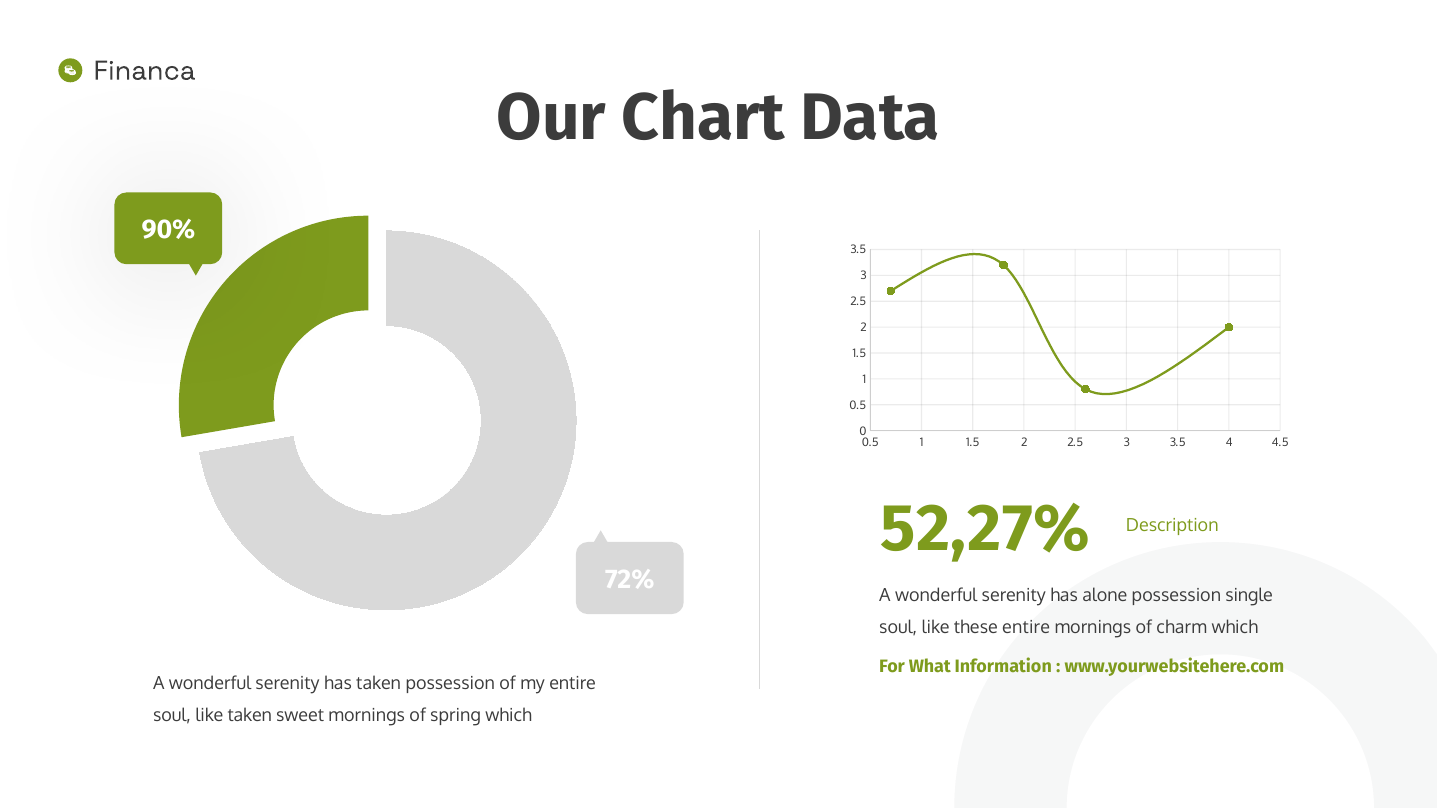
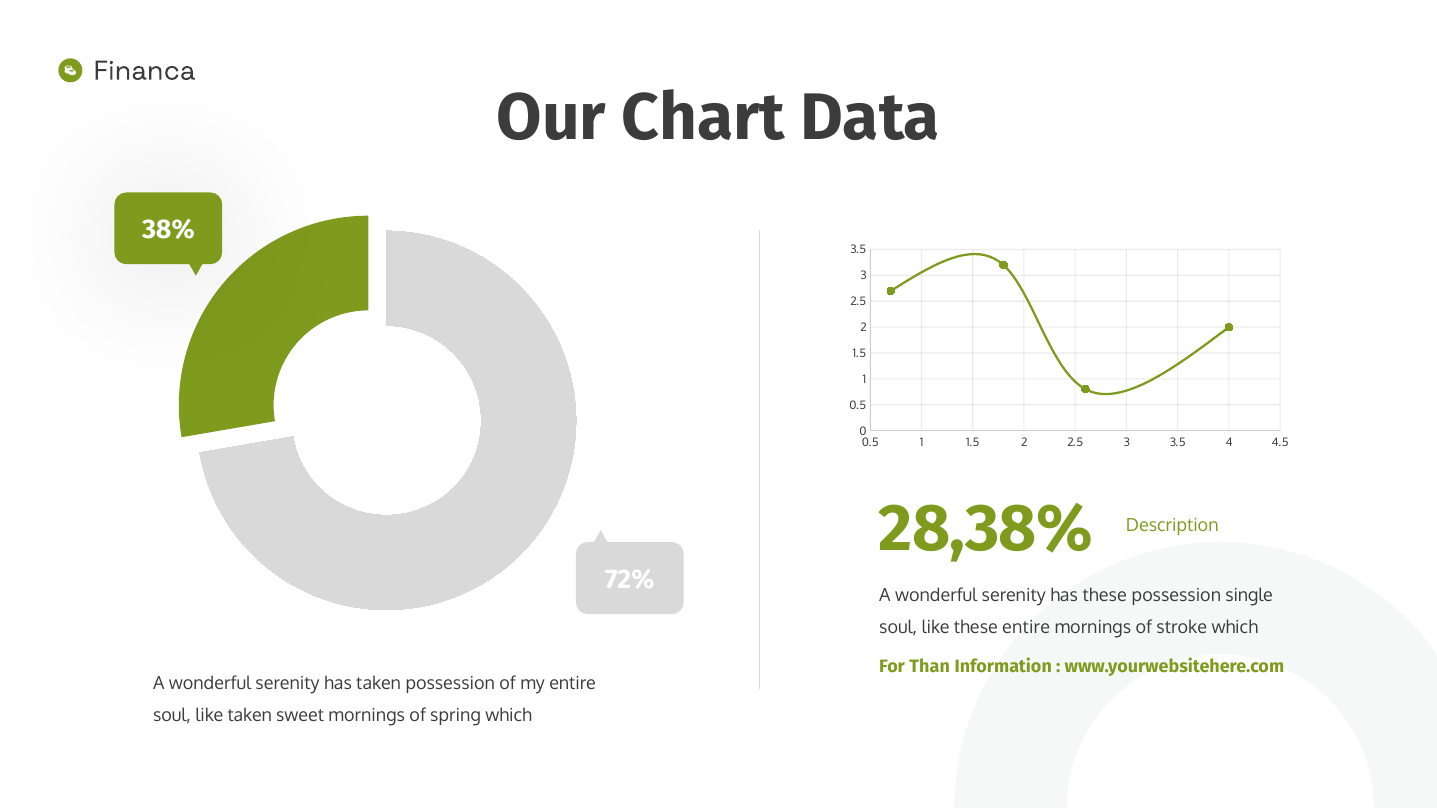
90%: 90% -> 38% (168, 230)
52,27%: 52,27% -> 28,38% (986, 529)
has alone: alone -> these (1105, 596)
charm: charm -> stroke (1182, 628)
What: What -> Than (930, 667)
